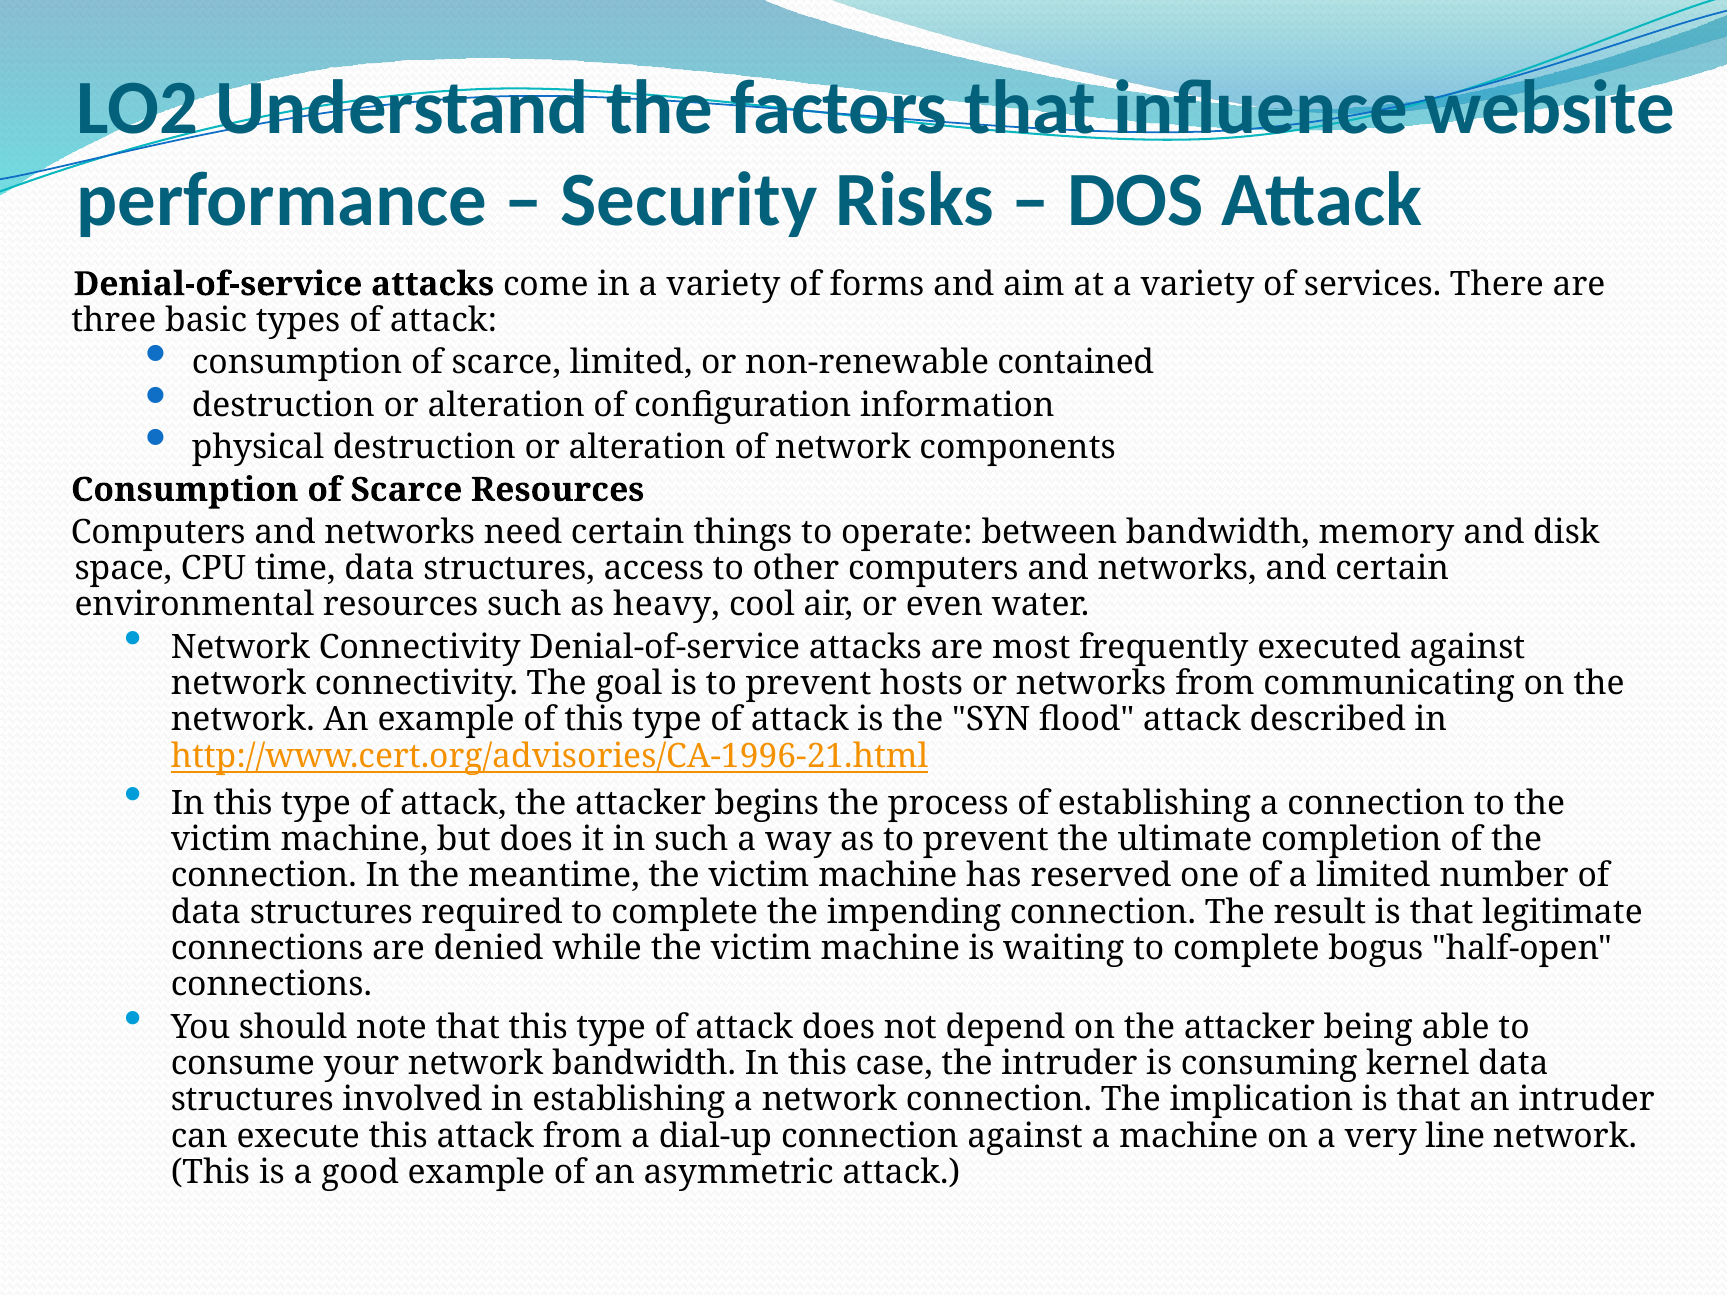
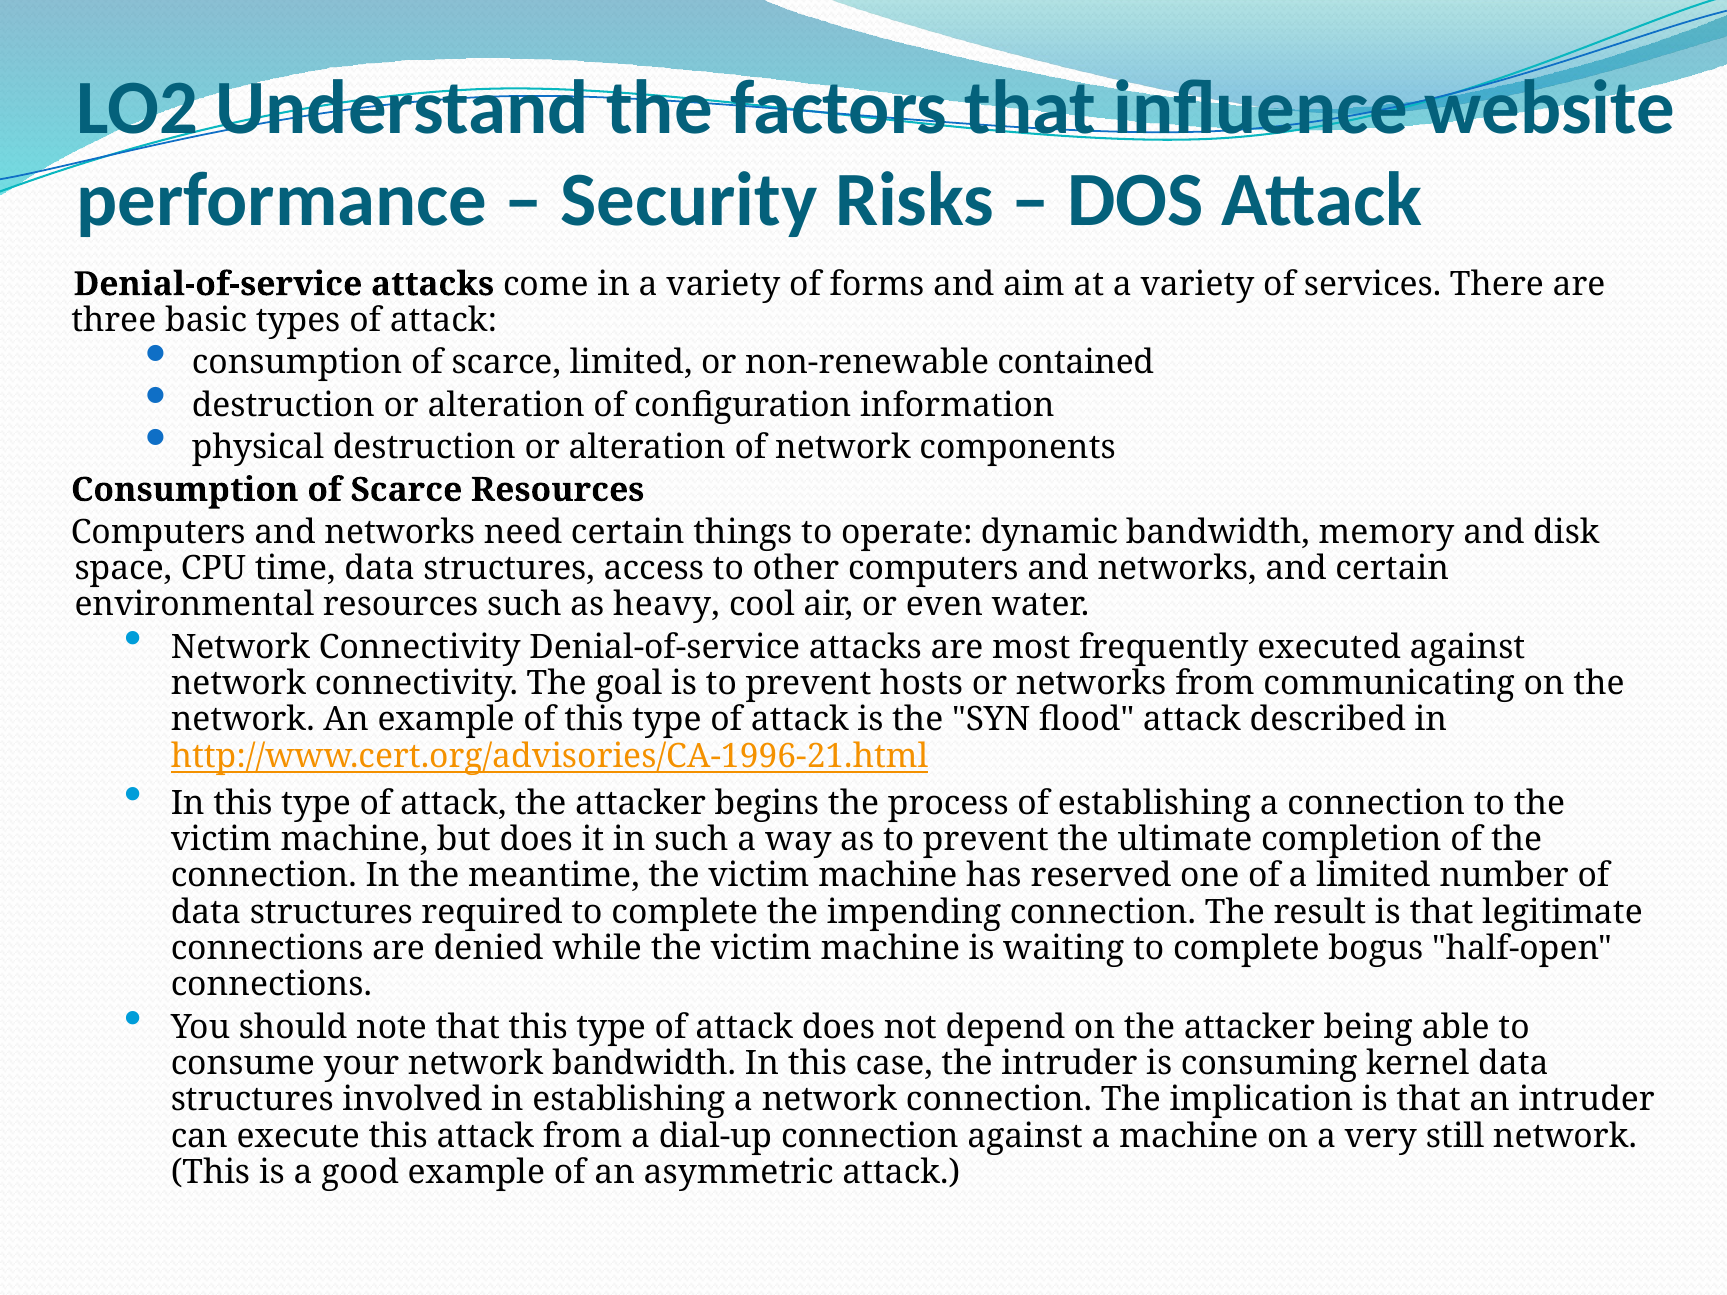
between: between -> dynamic (1050, 532)
line: line -> still (1455, 1136)
